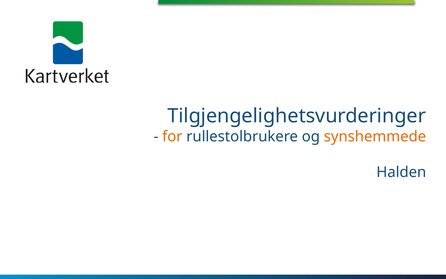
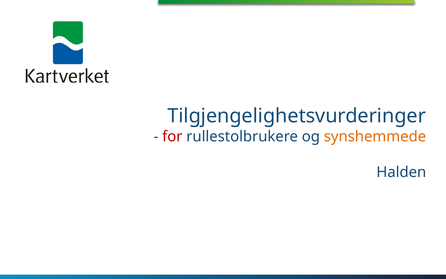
for colour: orange -> red (172, 136)
